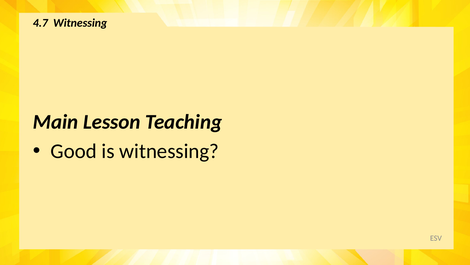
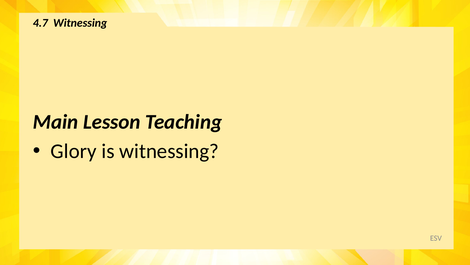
Good: Good -> Glory (74, 151)
